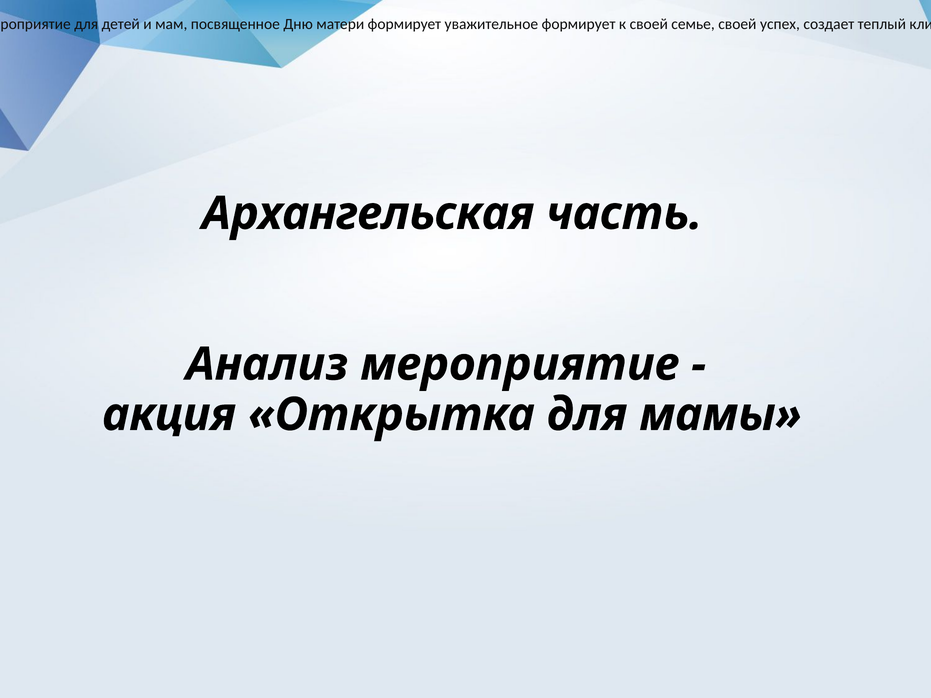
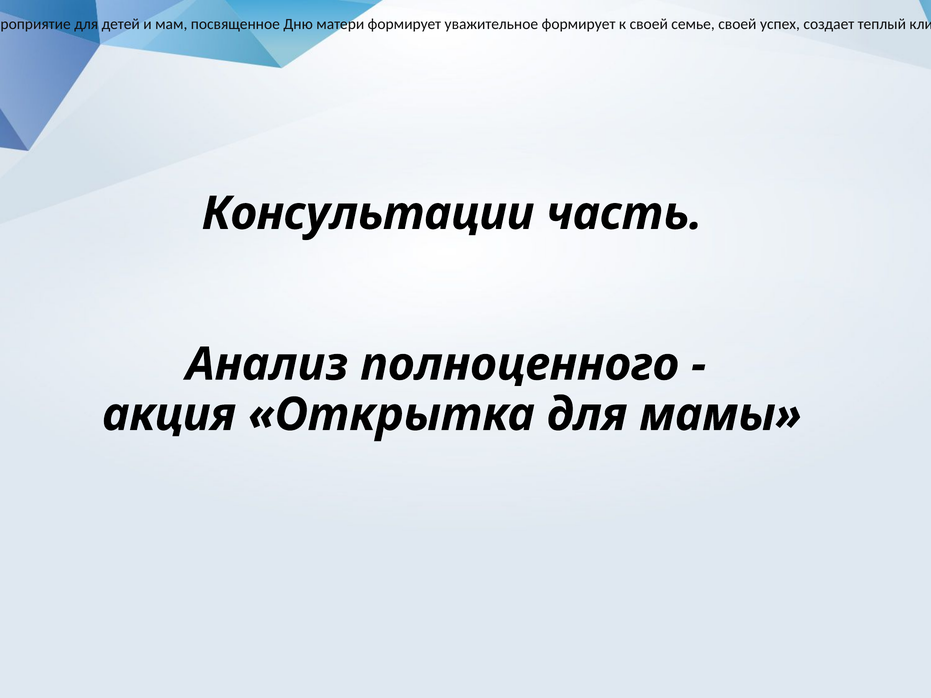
Архангельская: Архангельская -> Консультации (368, 214)
Анализ мероприятие: мероприятие -> полноценного (520, 365)
